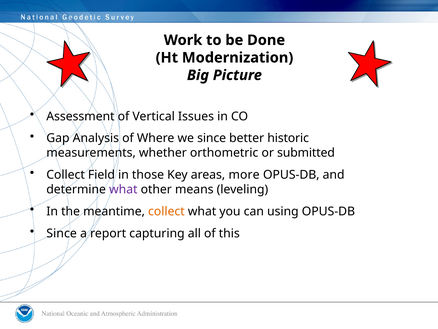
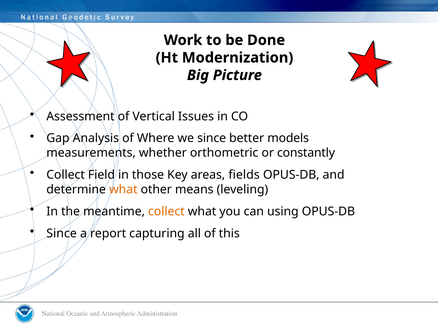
historic: historic -> models (288, 138)
submitted: submitted -> constantly (306, 153)
more: more -> fields (244, 175)
what colour: purple -> orange (123, 189)
